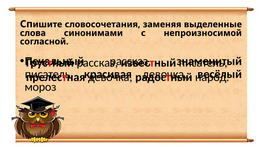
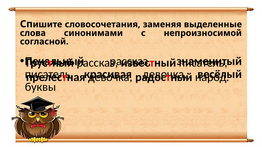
мороз: мороз -> буквы (40, 87)
